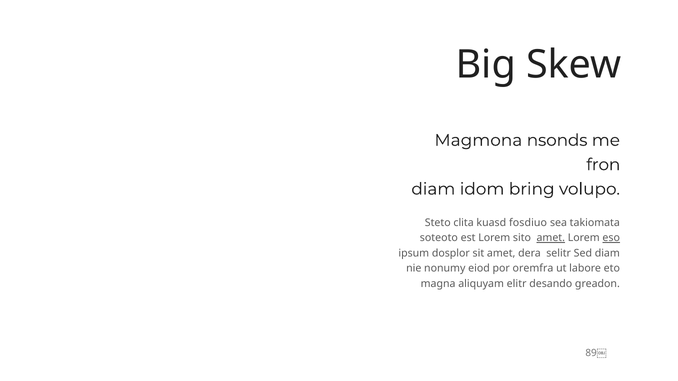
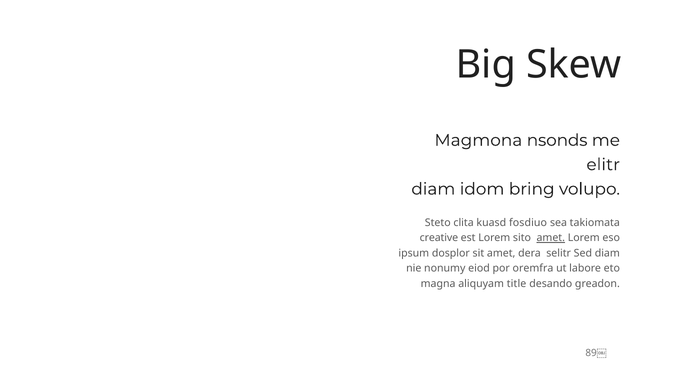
fron: fron -> elitr (603, 165)
soteoto: soteoto -> creative (439, 238)
eso underline: present -> none (611, 238)
elitr: elitr -> title (517, 284)
